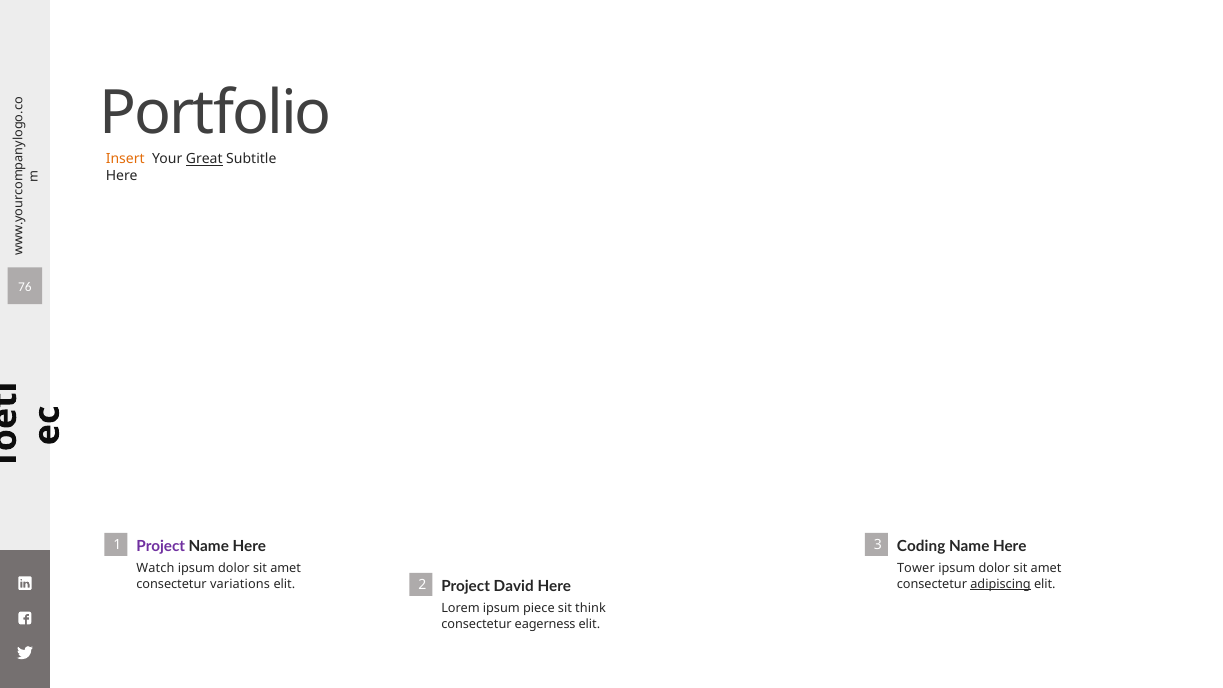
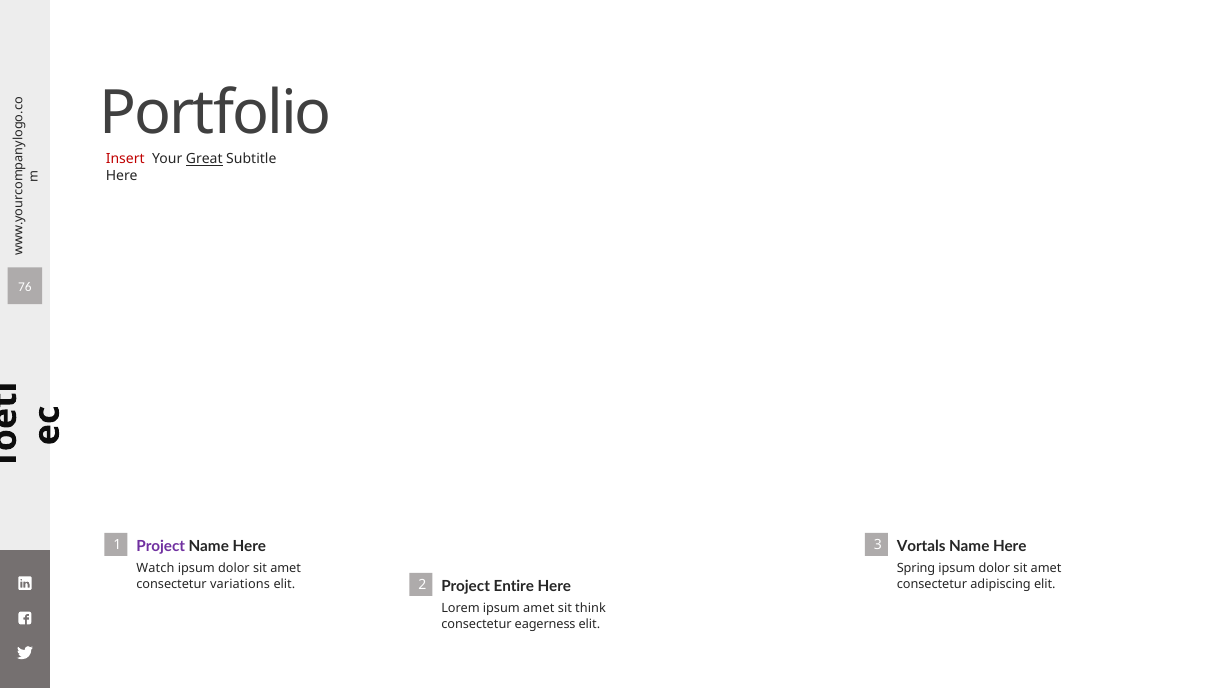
Insert colour: orange -> red (125, 159)
Coding: Coding -> Vortals (921, 546)
Tower: Tower -> Spring (916, 569)
David: David -> Entire (514, 586)
adipiscing underline: present -> none (1001, 584)
ipsum piece: piece -> amet (539, 609)
